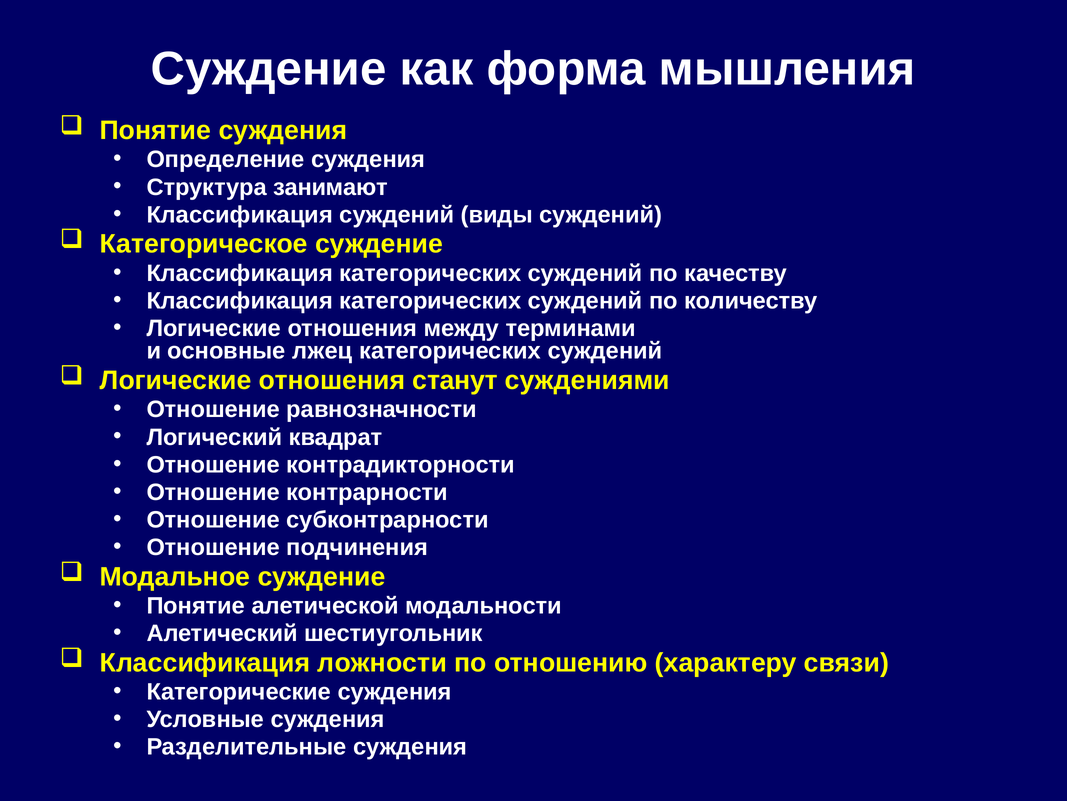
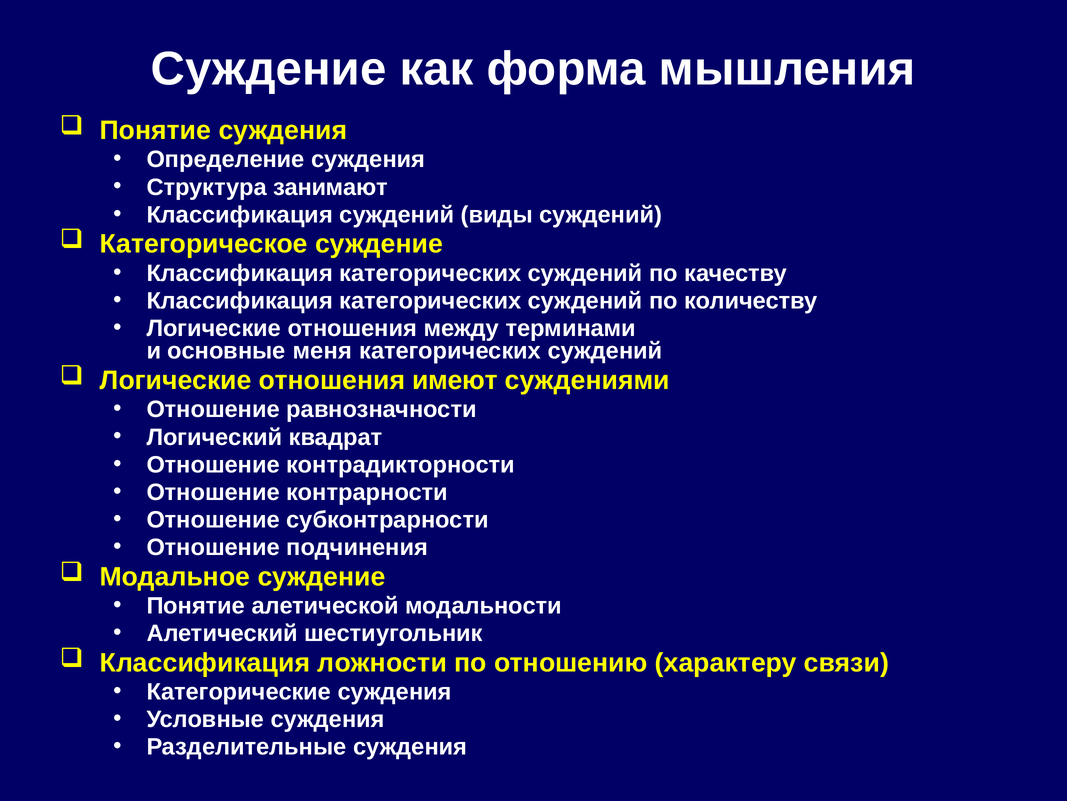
лжец: лжец -> меня (322, 351)
станут: станут -> имеют (455, 380)
